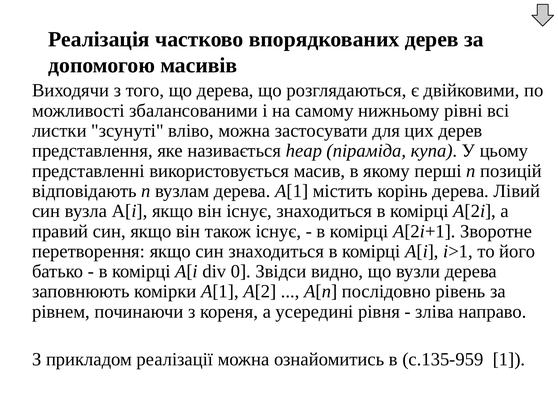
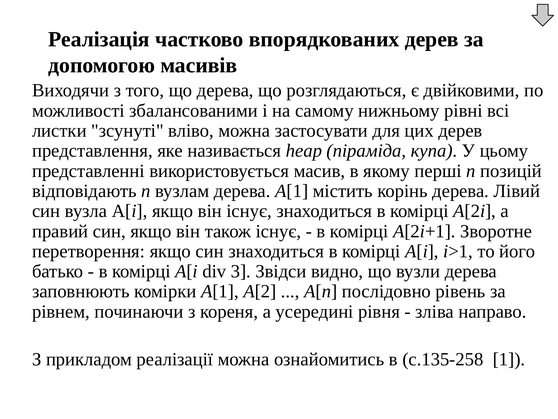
0: 0 -> 3 (241, 271)
с.135-959: с.135-959 -> с.135-258 (443, 359)
